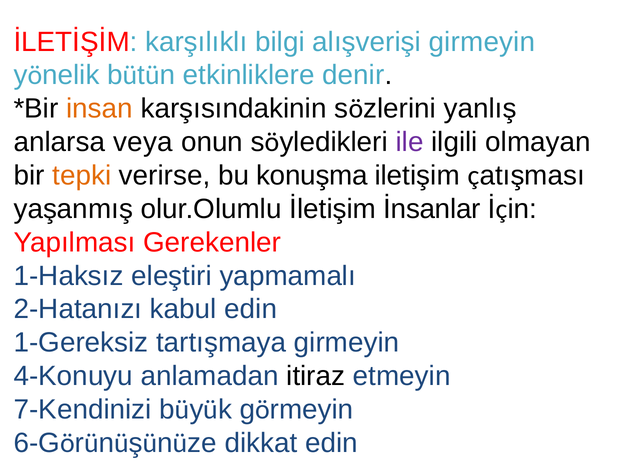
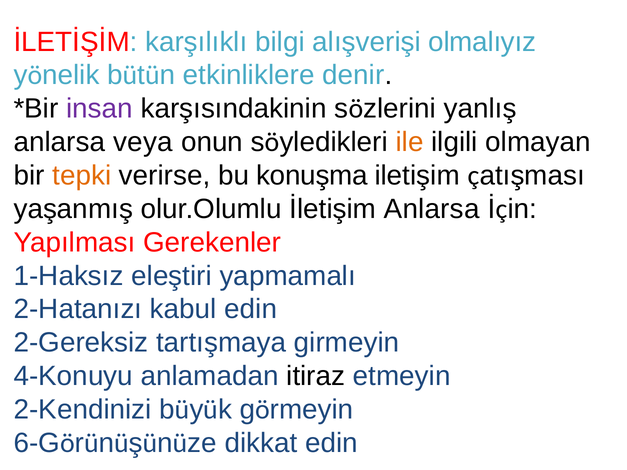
alışverişi girmeyin: girmeyin -> olmalıyız (482, 42)
insan colour: orange -> purple (100, 109)
ile colour: purple -> orange (410, 142)
İletişim İnsanlar: İnsanlar -> Anlarsa (432, 209)
1-Gereksiz: 1-Gereksiz -> 2-Gereksiz (81, 343)
7-Kendinizi: 7-Kendinizi -> 2-Kendinizi (83, 410)
